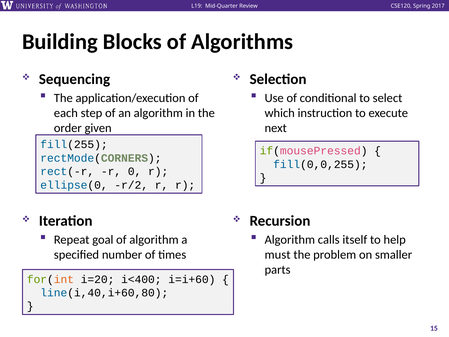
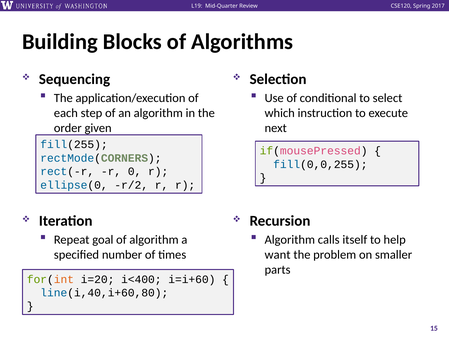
must: must -> want (278, 255)
